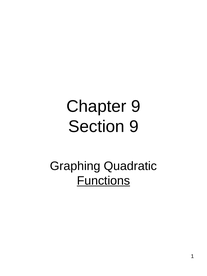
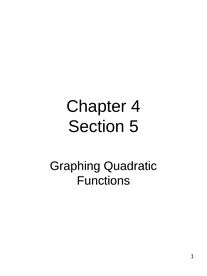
Chapter 9: 9 -> 4 (136, 106)
Section 9: 9 -> 5 (134, 127)
Functions underline: present -> none (103, 181)
